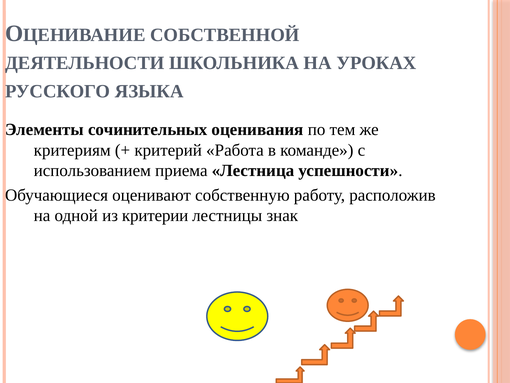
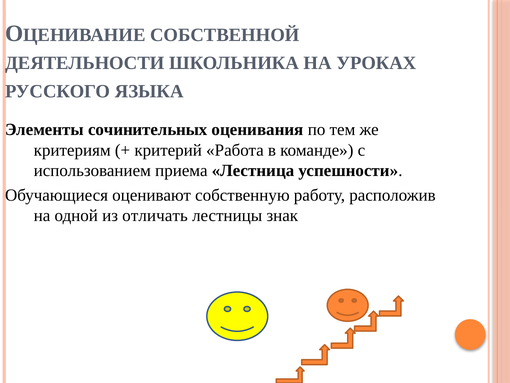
критерии: критерии -> отличать (155, 215)
